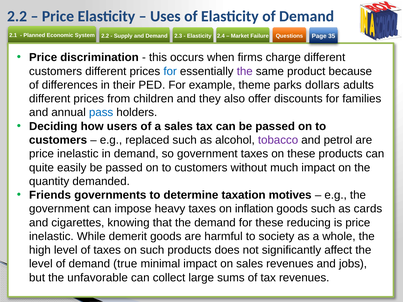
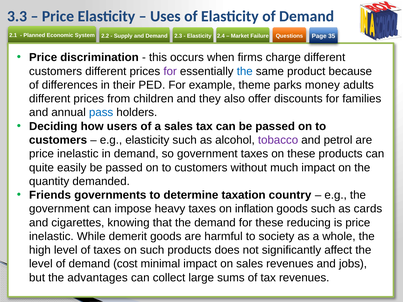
2.2: 2.2 -> 3.3 (17, 16)
for colour: blue -> purple (170, 71)
the colour: purple -> blue (245, 71)
dollars: dollars -> money (322, 85)
e.g replaced: replaced -> elasticity (147, 140)
motives: motives -> country (290, 195)
true: true -> cost (125, 264)
unfavorable: unfavorable -> advantages (98, 278)
